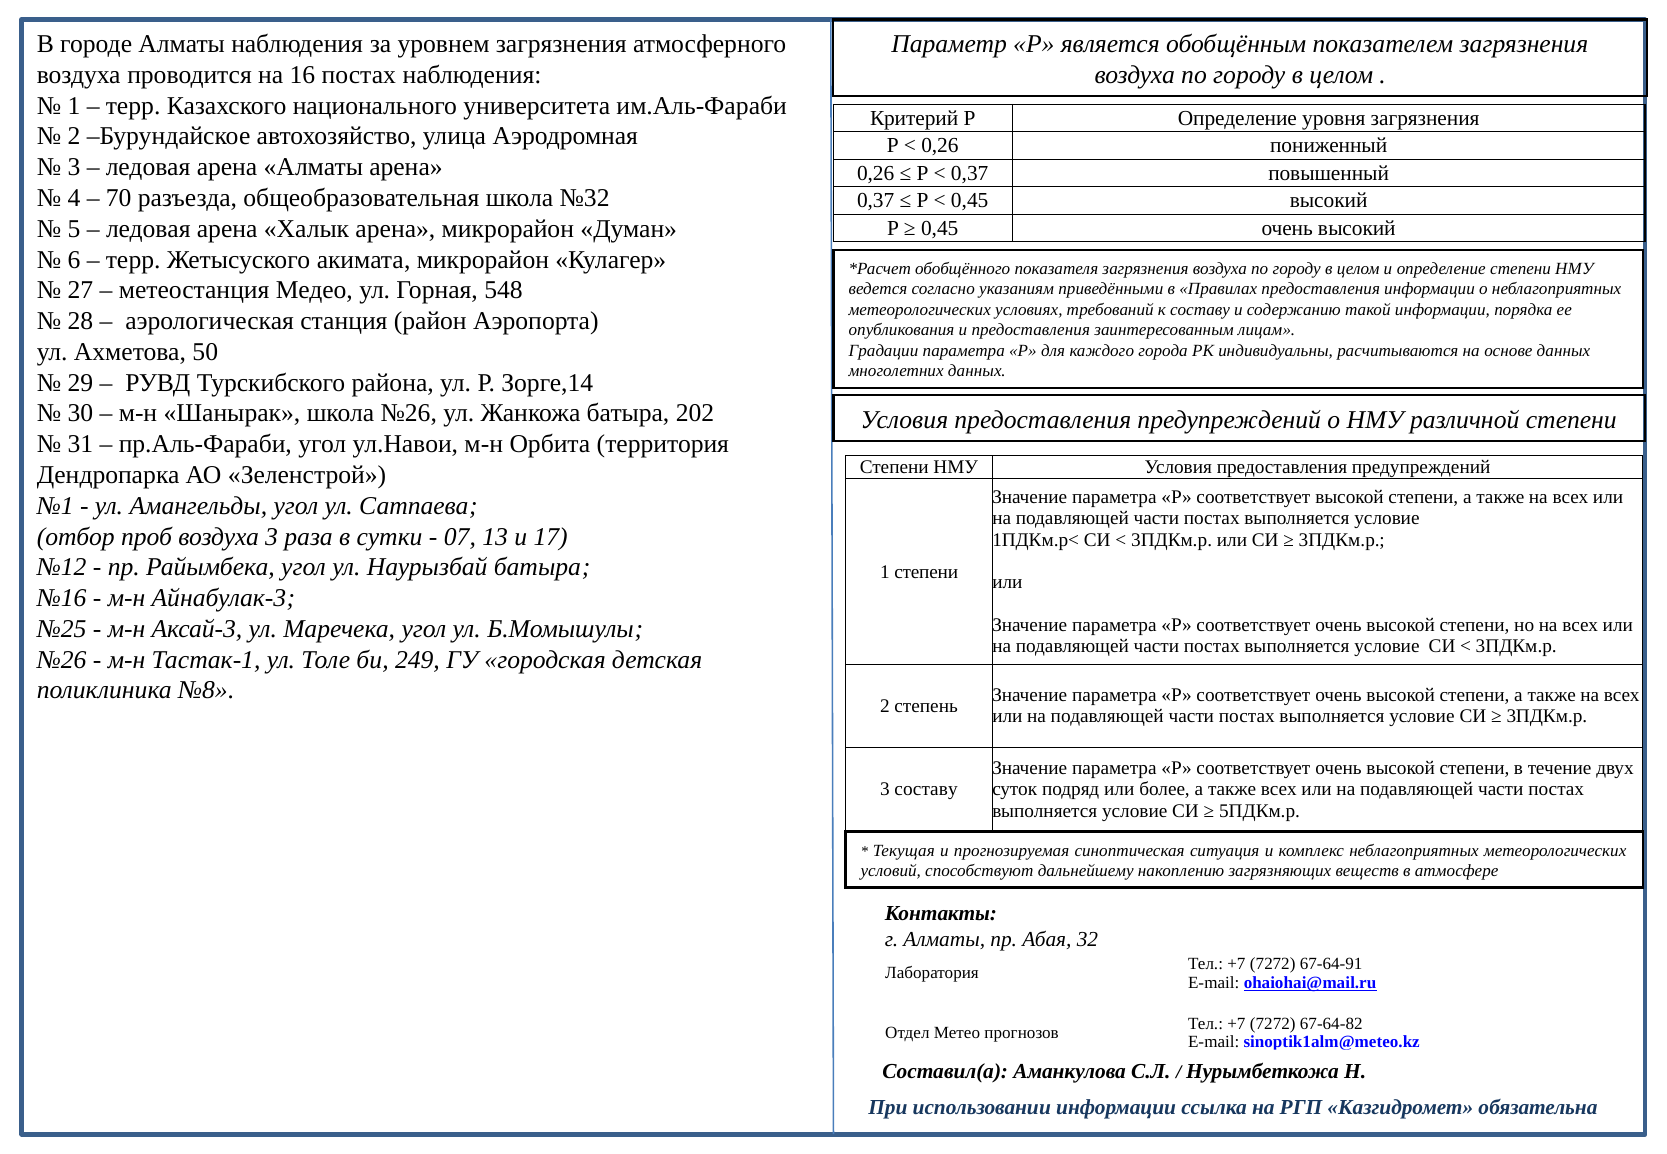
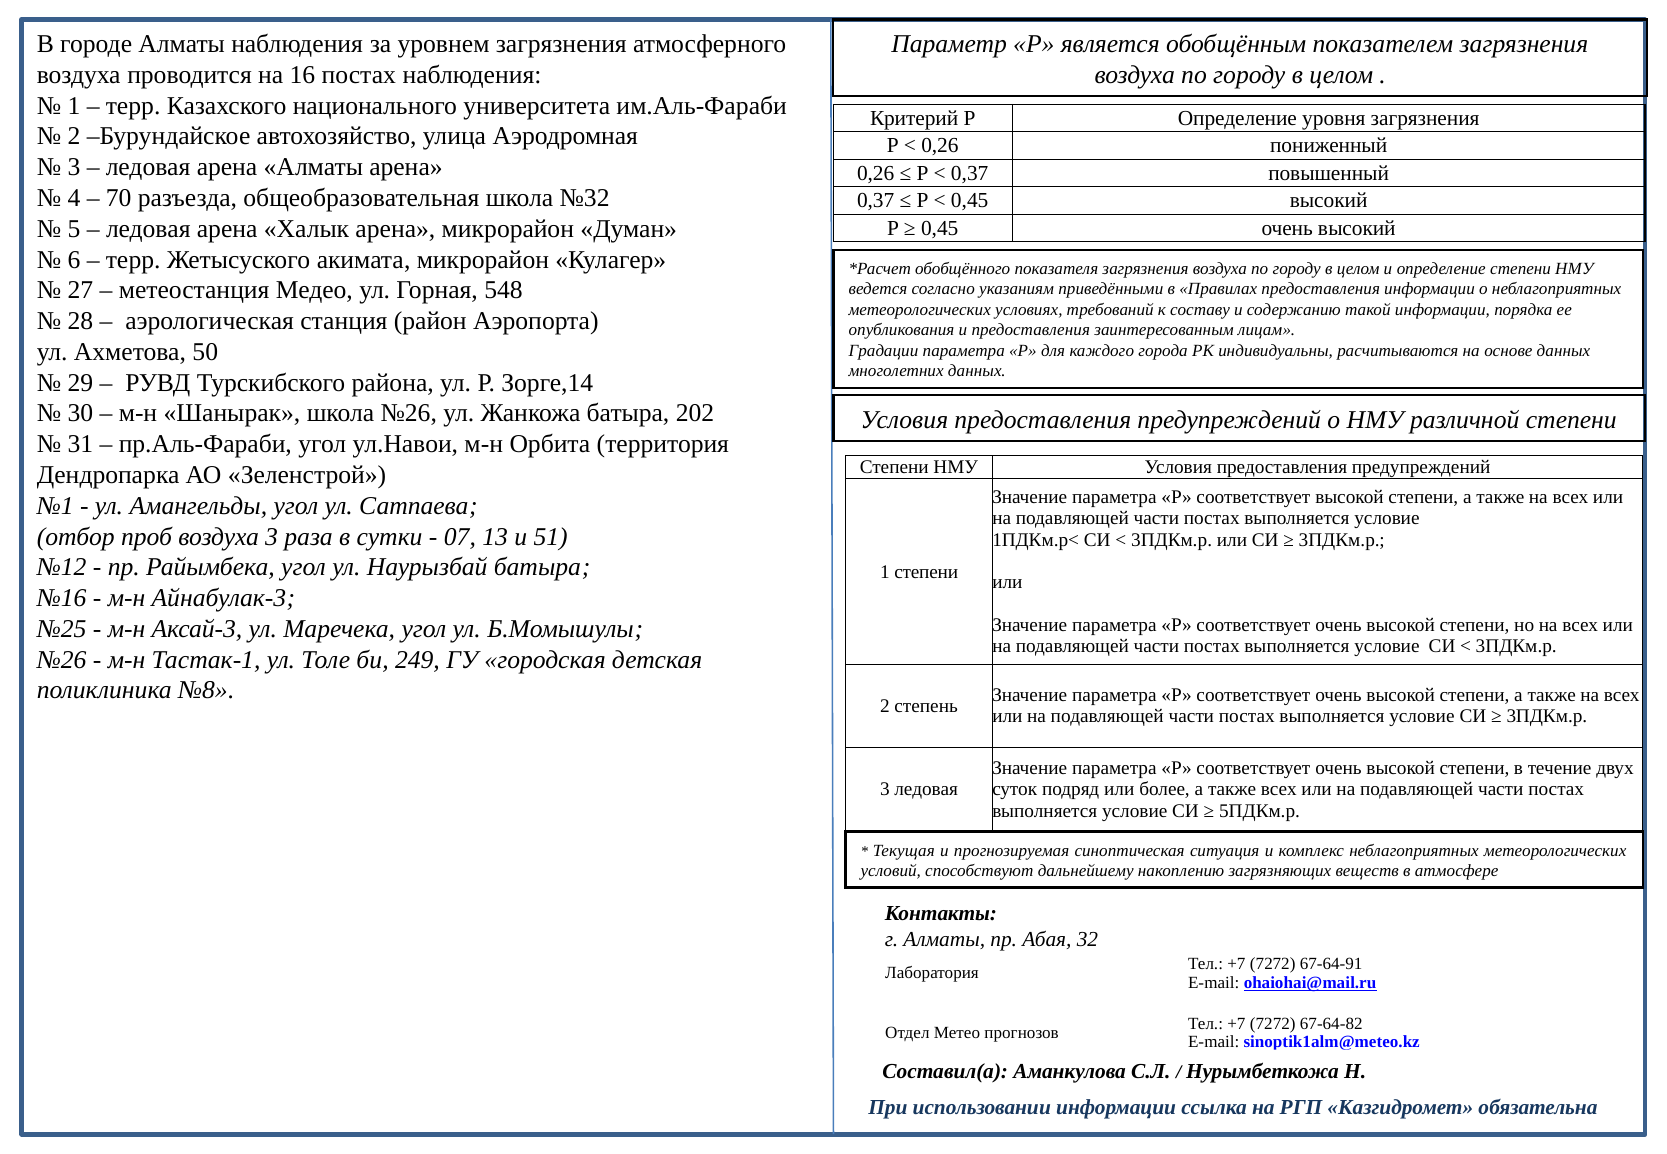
17: 17 -> 51 (551, 537)
3 составу: составу -> ледовая (926, 789)
